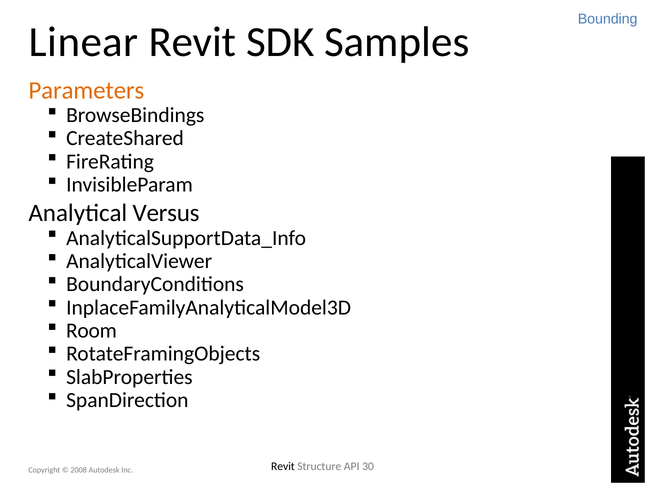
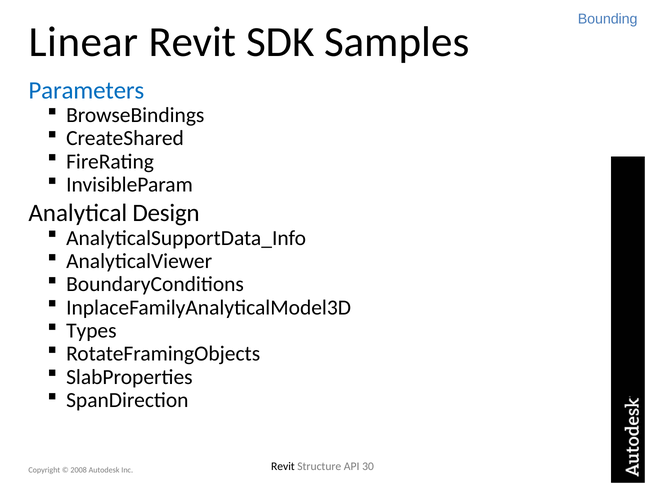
Parameters colour: orange -> blue (86, 91)
Versus: Versus -> Design (166, 214)
Room: Room -> Types (91, 331)
